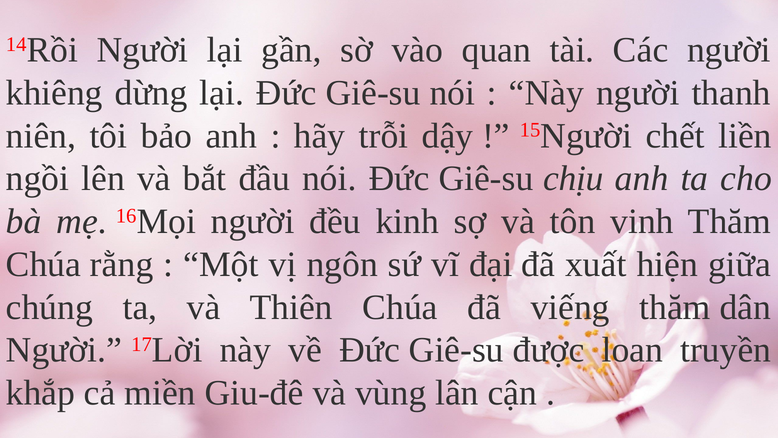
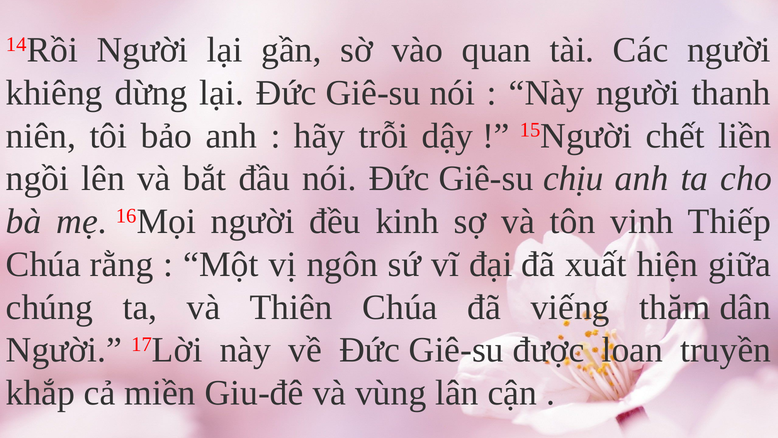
vinh Thăm: Thăm -> Thiếp (729, 221)
